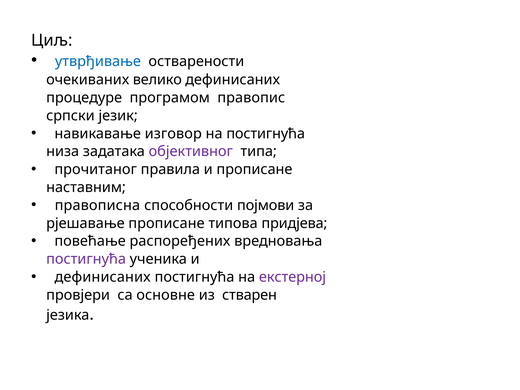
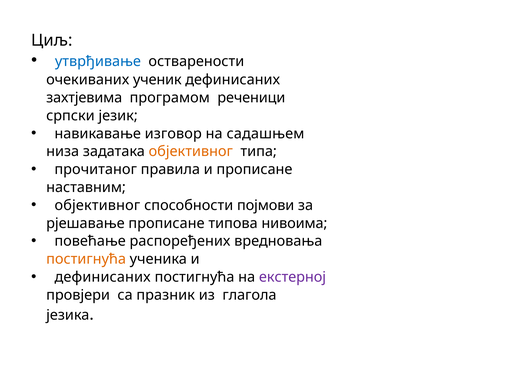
велико: велико -> ученик (157, 80)
процедуре: процедуре -> захтјевима (84, 98)
правопис: правопис -> реченици (251, 98)
на постигнућа: постигнућа -> садашњем (266, 134)
објективног colour: purple -> orange (191, 152)
правописна: правописна -> објективног (97, 205)
придјева: придјева -> нивоима (294, 223)
постигнућа colour: purple -> orange (86, 259)
основне: основне -> празник (166, 295)
стварен: стварен -> глагола (249, 295)
